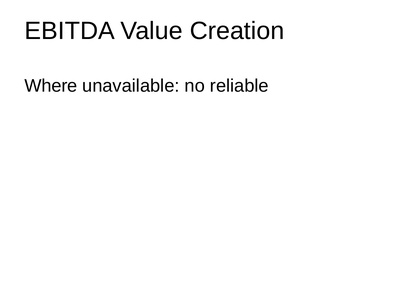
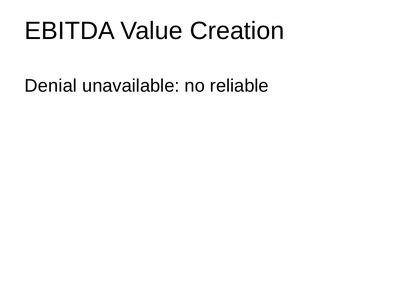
Where: Where -> Denial (51, 86)
